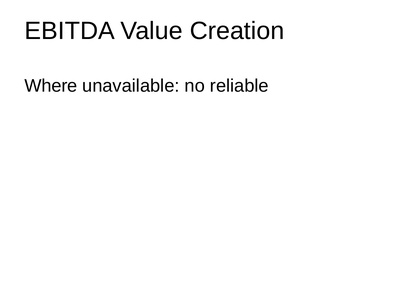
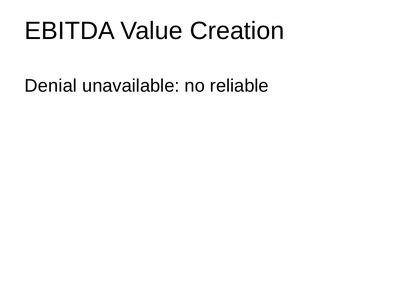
Where: Where -> Denial (51, 86)
